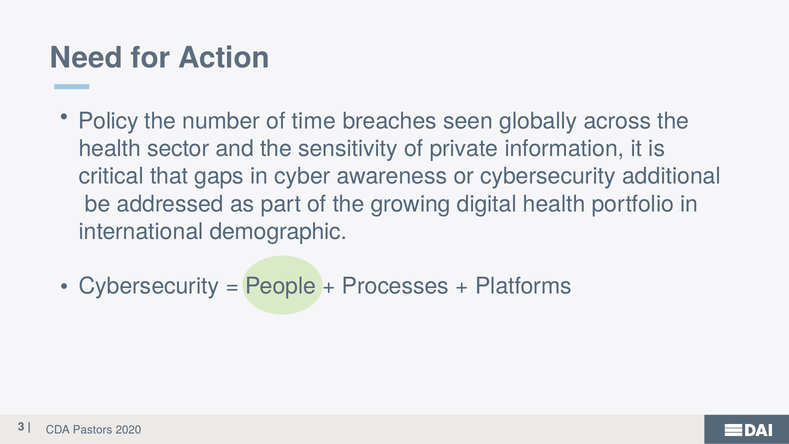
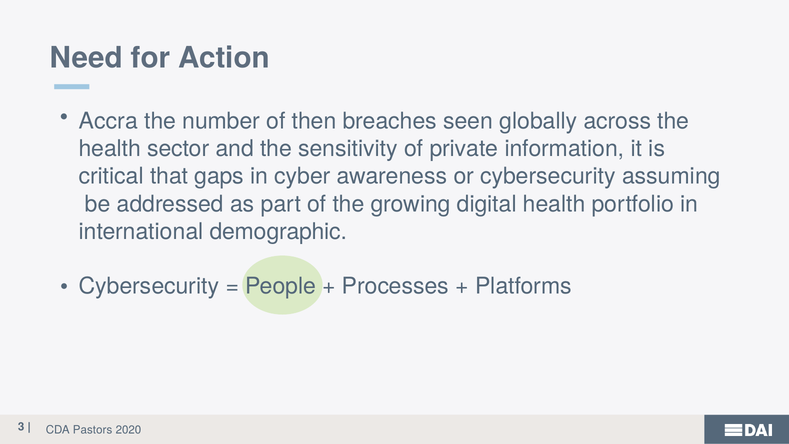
Policy: Policy -> Accra (108, 121)
time: time -> then (314, 121)
additional: additional -> assuming (671, 176)
